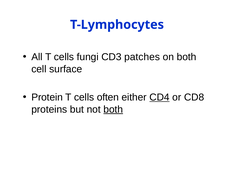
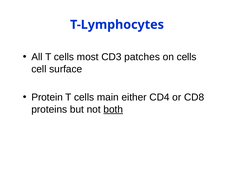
fungi: fungi -> most (88, 57)
on both: both -> cells (187, 57)
often: often -> main (108, 97)
CD4 underline: present -> none (159, 97)
